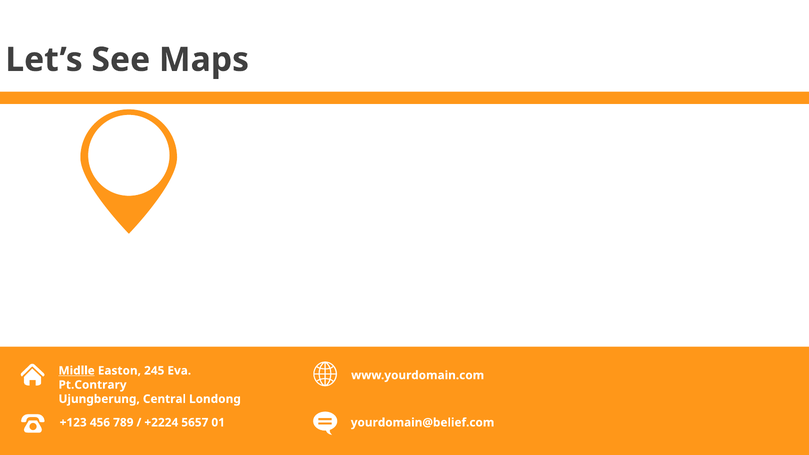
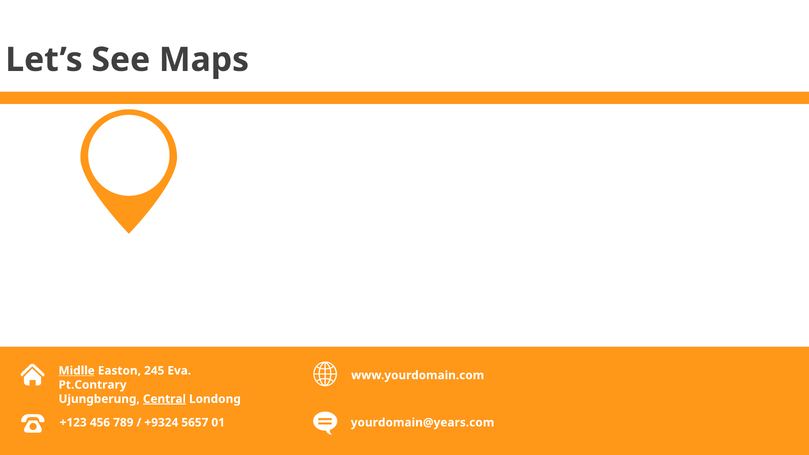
Central underline: none -> present (164, 399)
+2224: +2224 -> +9324 (161, 423)
yourdomain@belief.com: yourdomain@belief.com -> yourdomain@years.com (423, 423)
